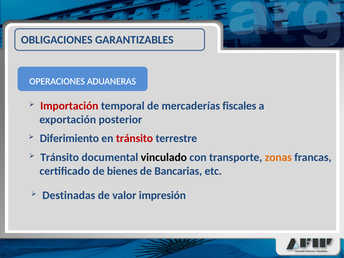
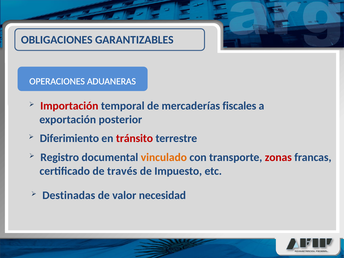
Tránsito: Tránsito -> Registro (60, 157)
vinculado colour: black -> orange (164, 157)
zonas colour: orange -> red (278, 157)
bienes: bienes -> través (122, 171)
Bancarias: Bancarias -> Impuesto (178, 171)
impresión: impresión -> necesidad (162, 195)
